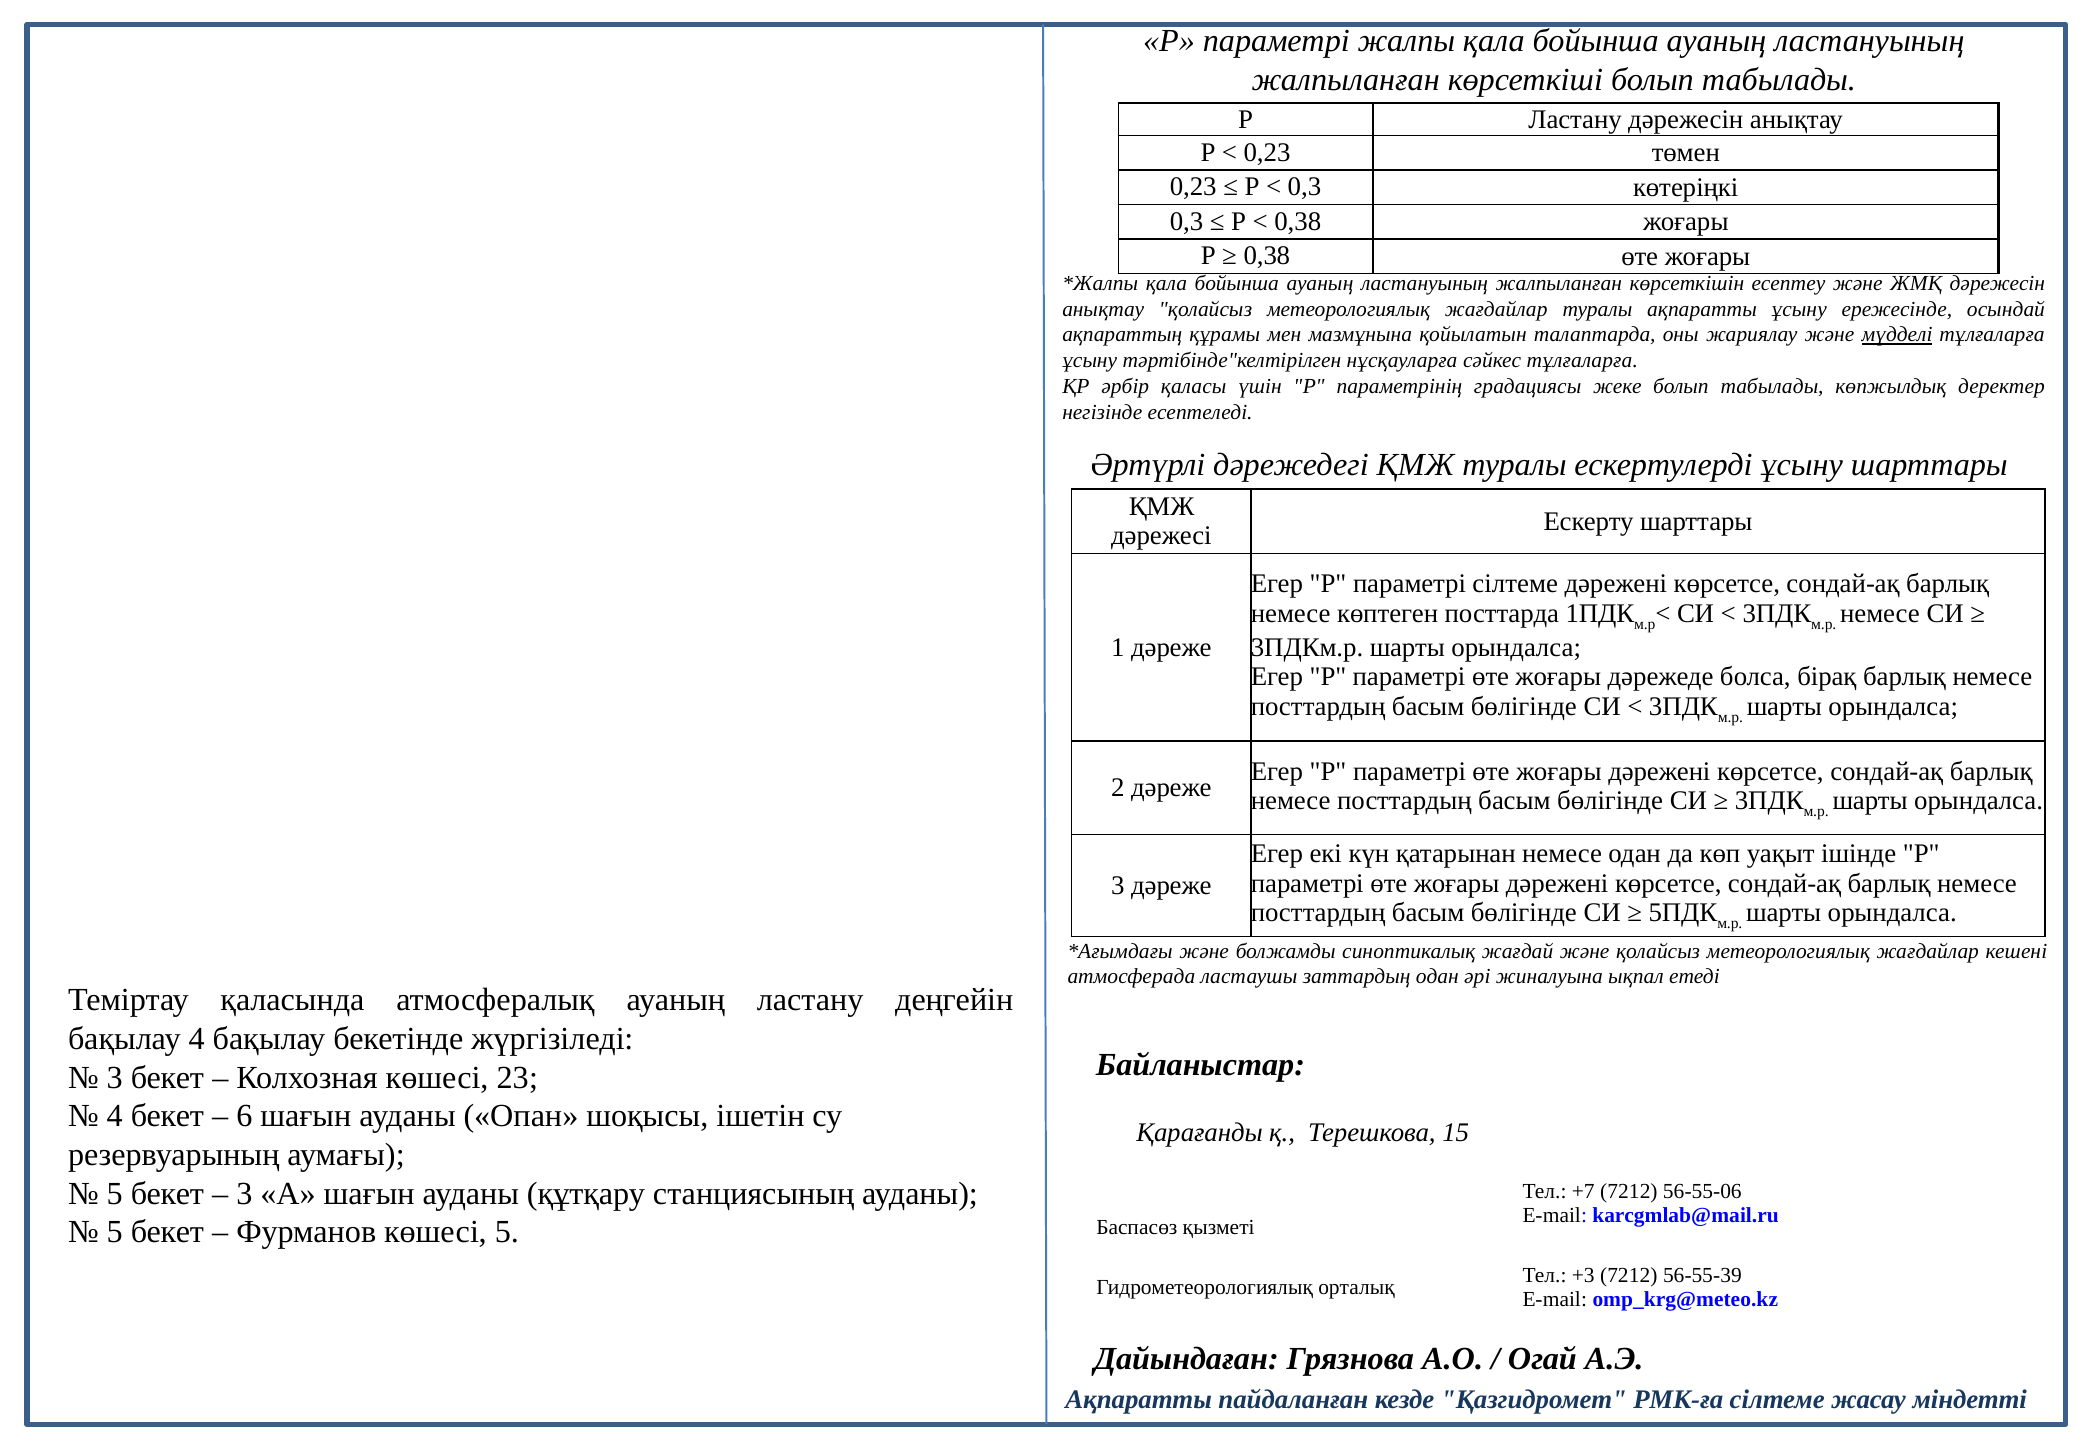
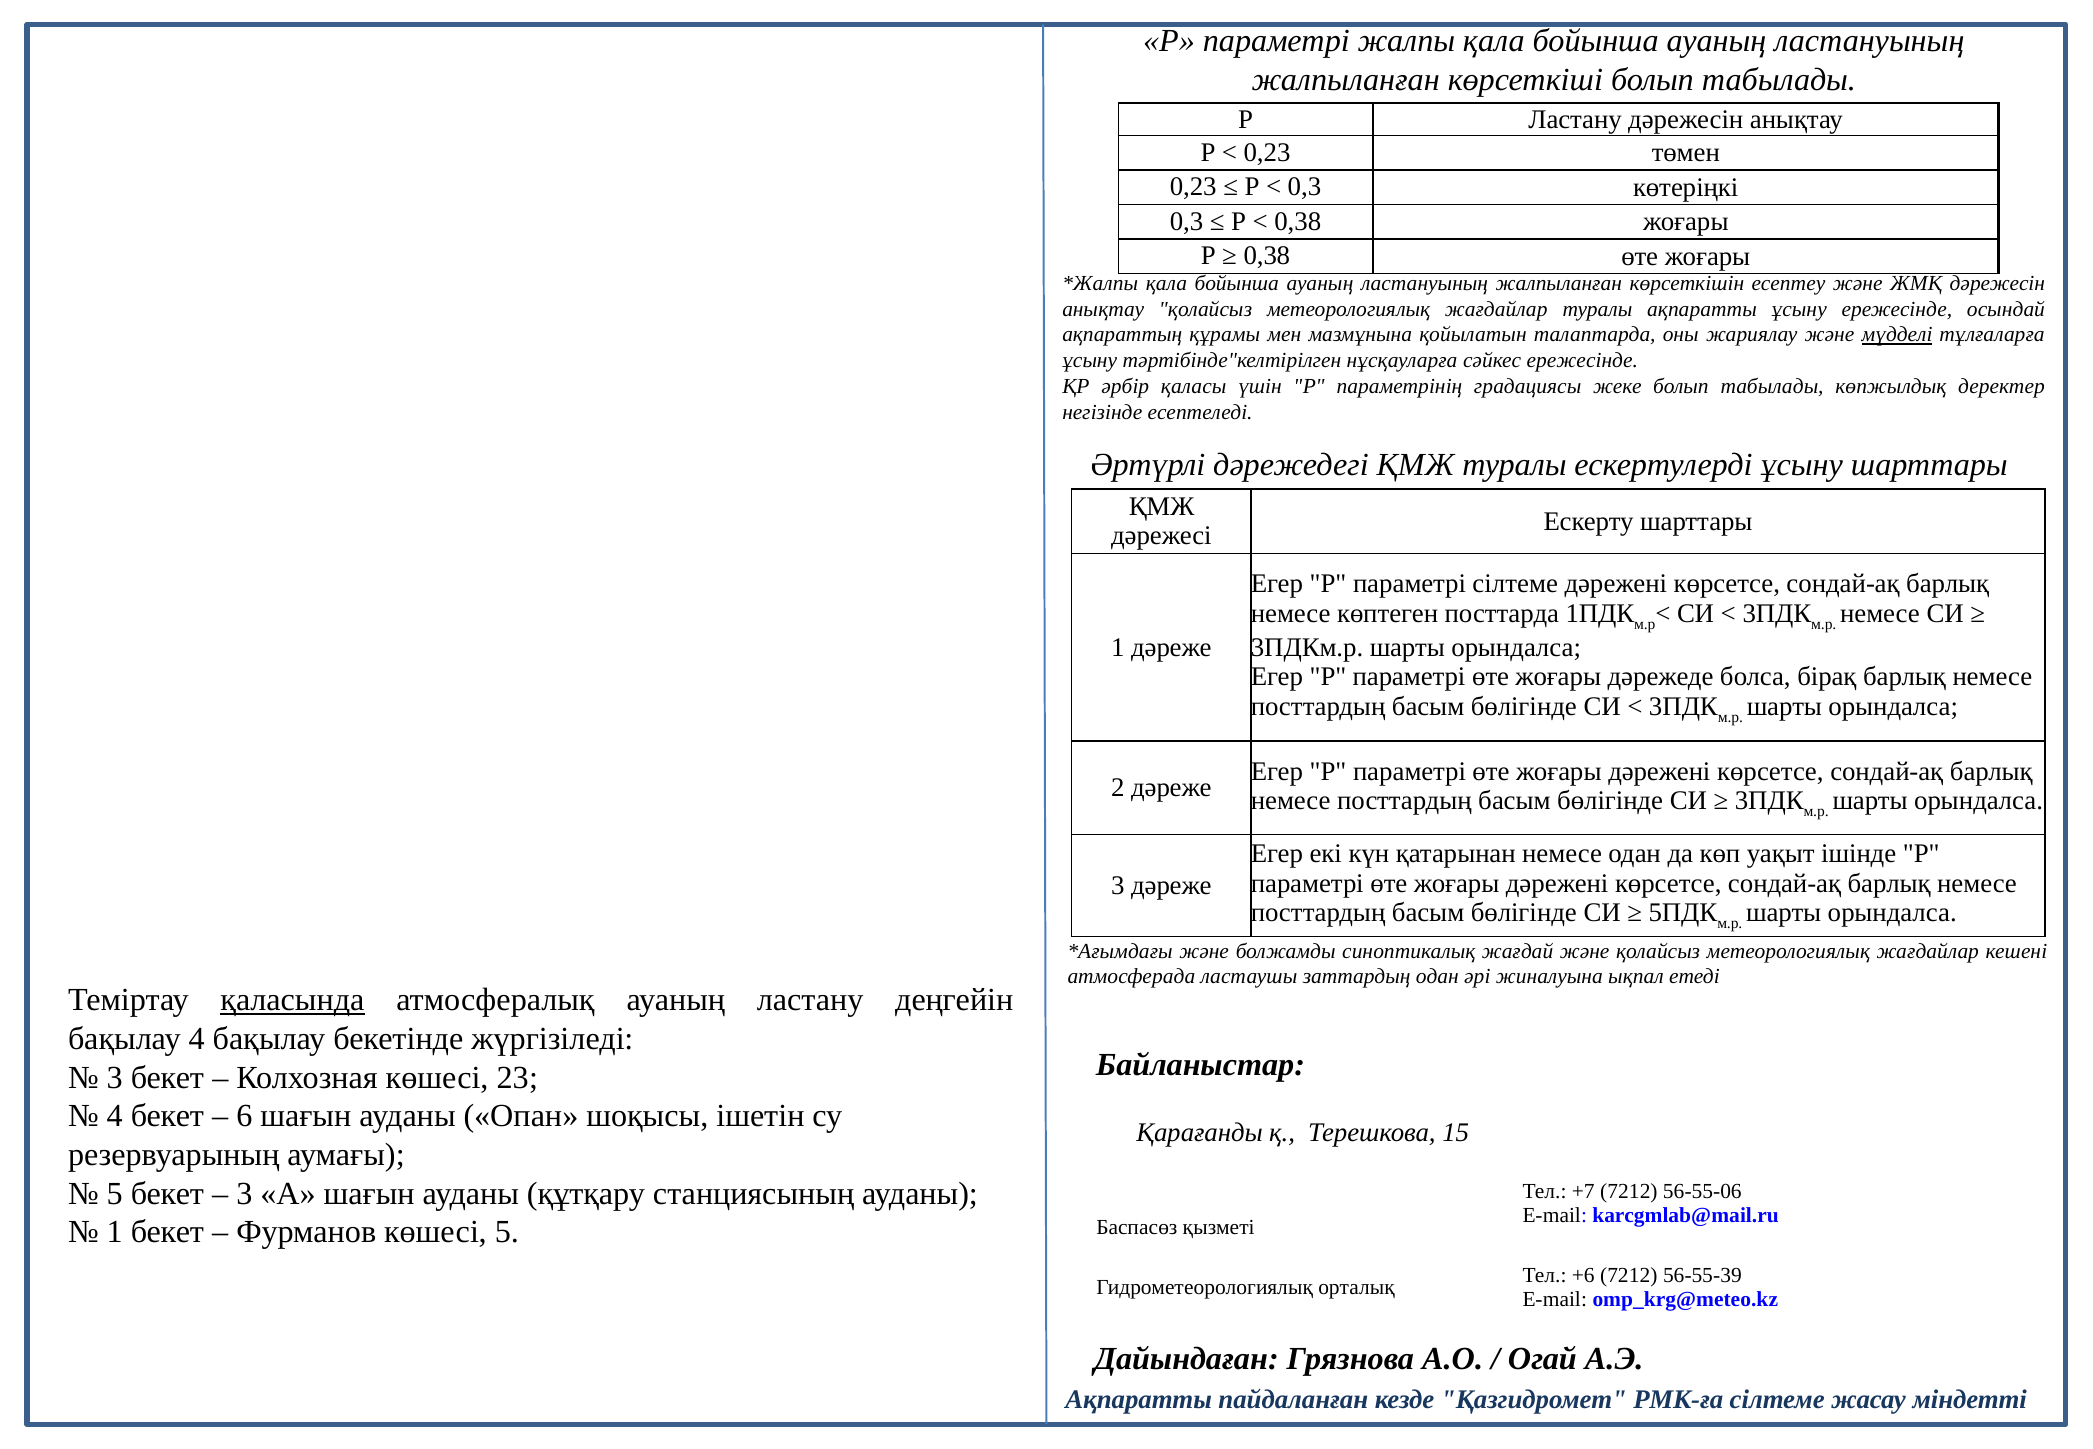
сәйкес тұлғаларға: тұлғаларға -> ережесінде (1582, 361)
қаласында underline: none -> present (292, 1000)
5: 5 -> 1 (115, 1232)
+3: +3 -> +6 (1583, 1275)
